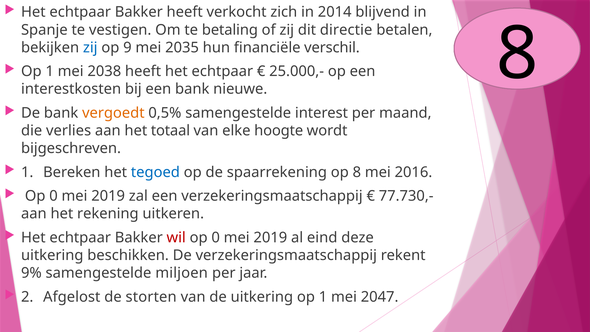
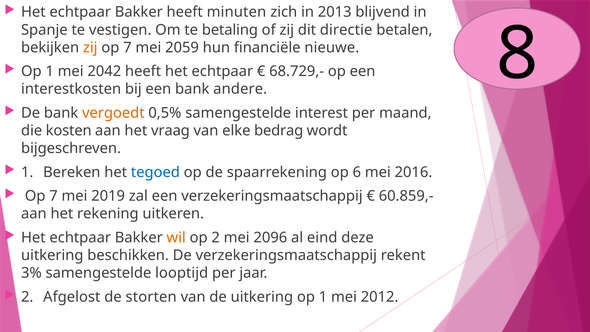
verkocht: verkocht -> minuten (236, 12)
2014: 2014 -> 2013 (335, 12)
zij colour: blue -> orange (90, 47)
9: 9 -> 7 (127, 47)
2035: 2035 -> 2059 (182, 47)
verschil: verschil -> nieuwe (332, 47)
2038: 2038 -> 2042 (104, 71)
25.000,-: 25.000,- -> 68.729,- (297, 71)
nieuwe: nieuwe -> andere (240, 89)
verlies: verlies -> kosten (69, 131)
totaal: totaal -> vraag (170, 131)
hoogte: hoogte -> bedrag (279, 131)
8: 8 -> 6 (357, 172)
0: 0 -> 7 (53, 196)
77.730,-: 77.730,- -> 60.859,- (406, 196)
wil colour: red -> orange (176, 238)
0: 0 -> 2 (216, 238)
2019: 2019 -> 2096 (270, 238)
9%: 9% -> 3% (31, 273)
miljoen: miljoen -> looptijd (182, 273)
2047: 2047 -> 2012 (380, 297)
